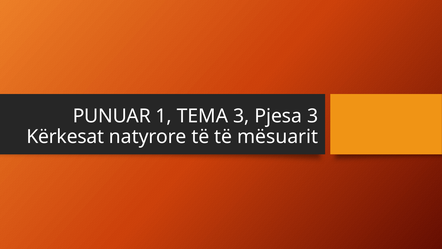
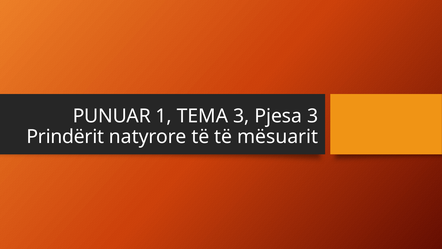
Kërkesat: Kërkesat -> Prindërit (65, 137)
